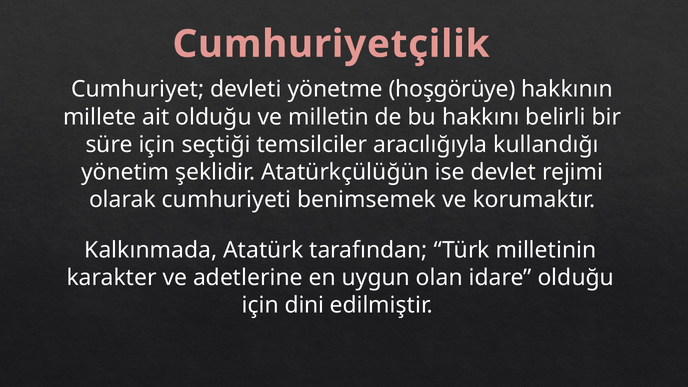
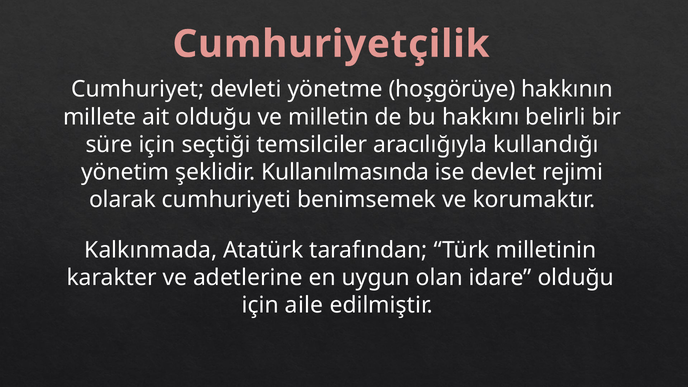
Atatürkçülüğün: Atatürkçülüğün -> Kullanılmasında (345, 172)
dini: dini -> aile (304, 305)
